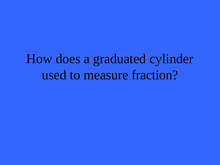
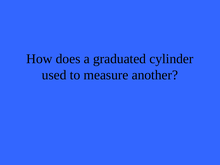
fraction: fraction -> another (155, 75)
